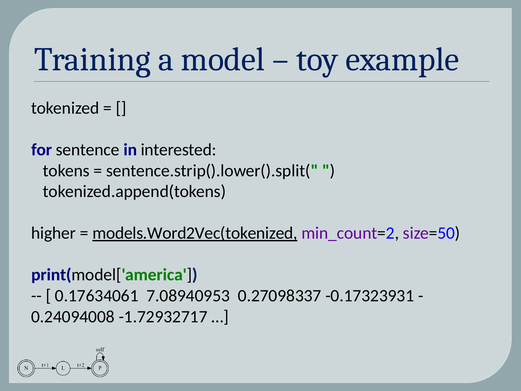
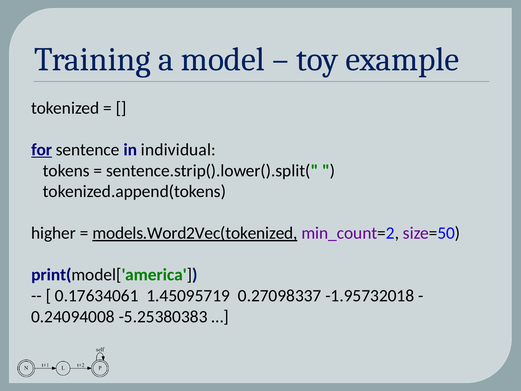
for underline: none -> present (42, 150)
interested: interested -> individual (178, 150)
7.08940953: 7.08940953 -> 1.45095719 (188, 296)
-0.17323931: -0.17323931 -> -1.95732018 (370, 296)
-1.72932717: -1.72932717 -> -5.25380383 (163, 316)
